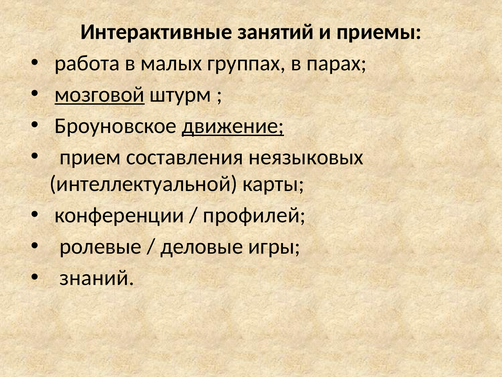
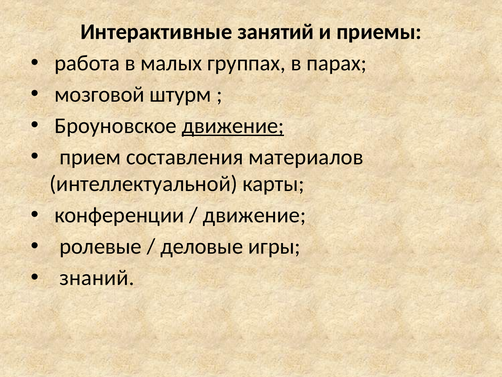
мозговой underline: present -> none (100, 94)
неязыковых: неязыковых -> материалов (306, 157)
профилей: профилей -> движение (254, 215)
